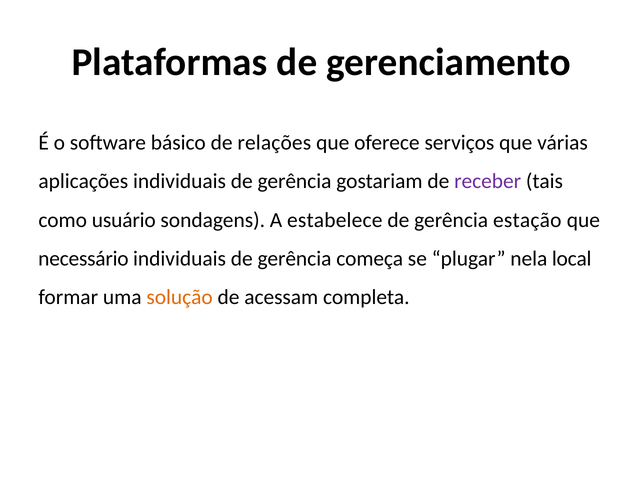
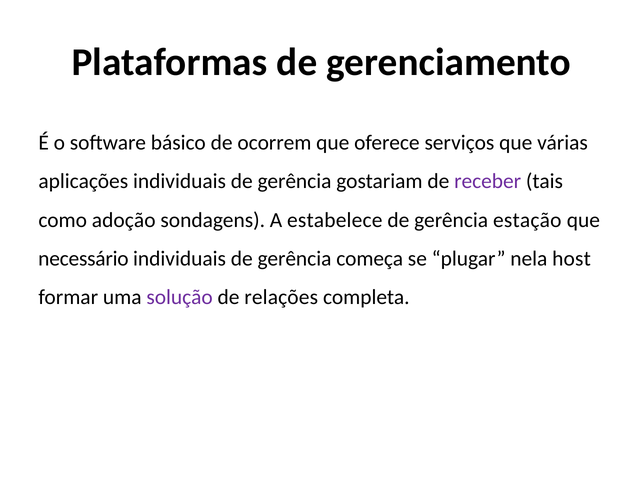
relações: relações -> ocorrem (274, 143)
usuário: usuário -> adoção (124, 220)
local: local -> host (572, 259)
solução colour: orange -> purple (180, 297)
acessam: acessam -> relações (281, 297)
